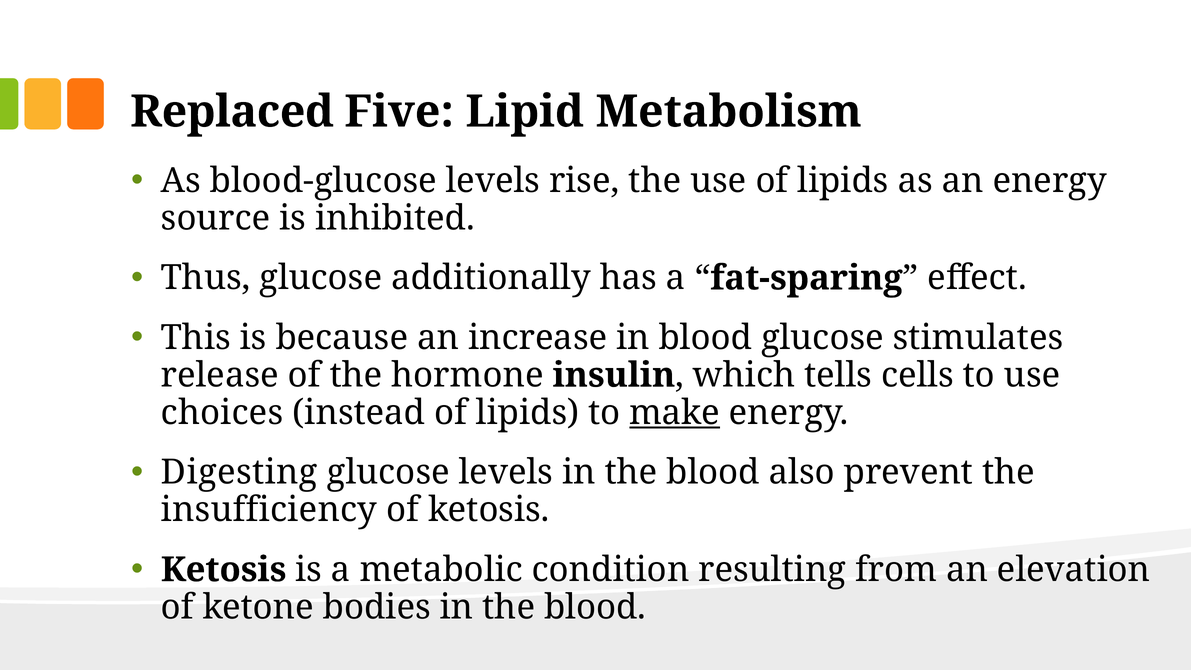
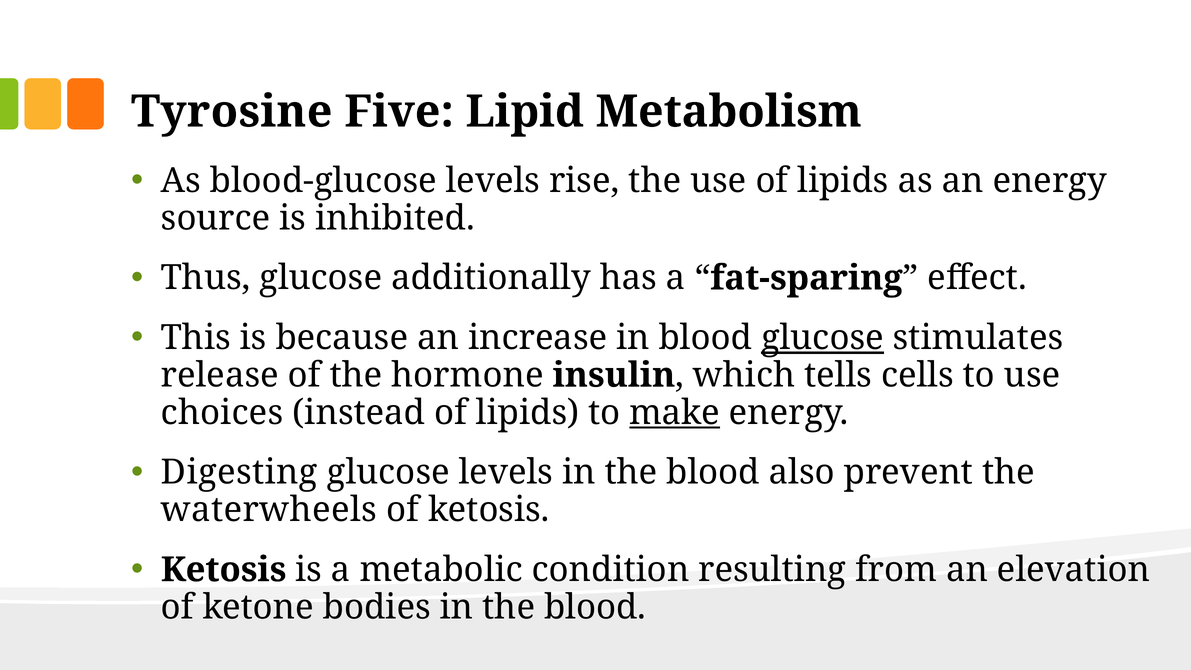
Replaced: Replaced -> Tyrosine (232, 112)
glucose underline: none -> present (822, 338)
insufficiency: insufficiency -> waterwheels (269, 510)
